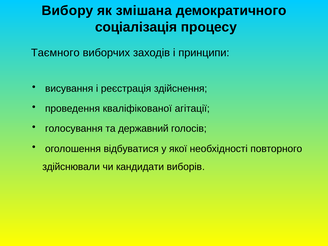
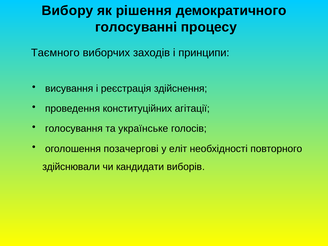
змішана: змішана -> рішення (144, 11)
соціалізація: соціалізація -> голосуванні (136, 27)
кваліфікованої: кваліфікованої -> конституційних (137, 109)
державний: державний -> українське (143, 129)
відбуватися: відбуватися -> позачергові (131, 149)
якої: якої -> еліт (178, 149)
